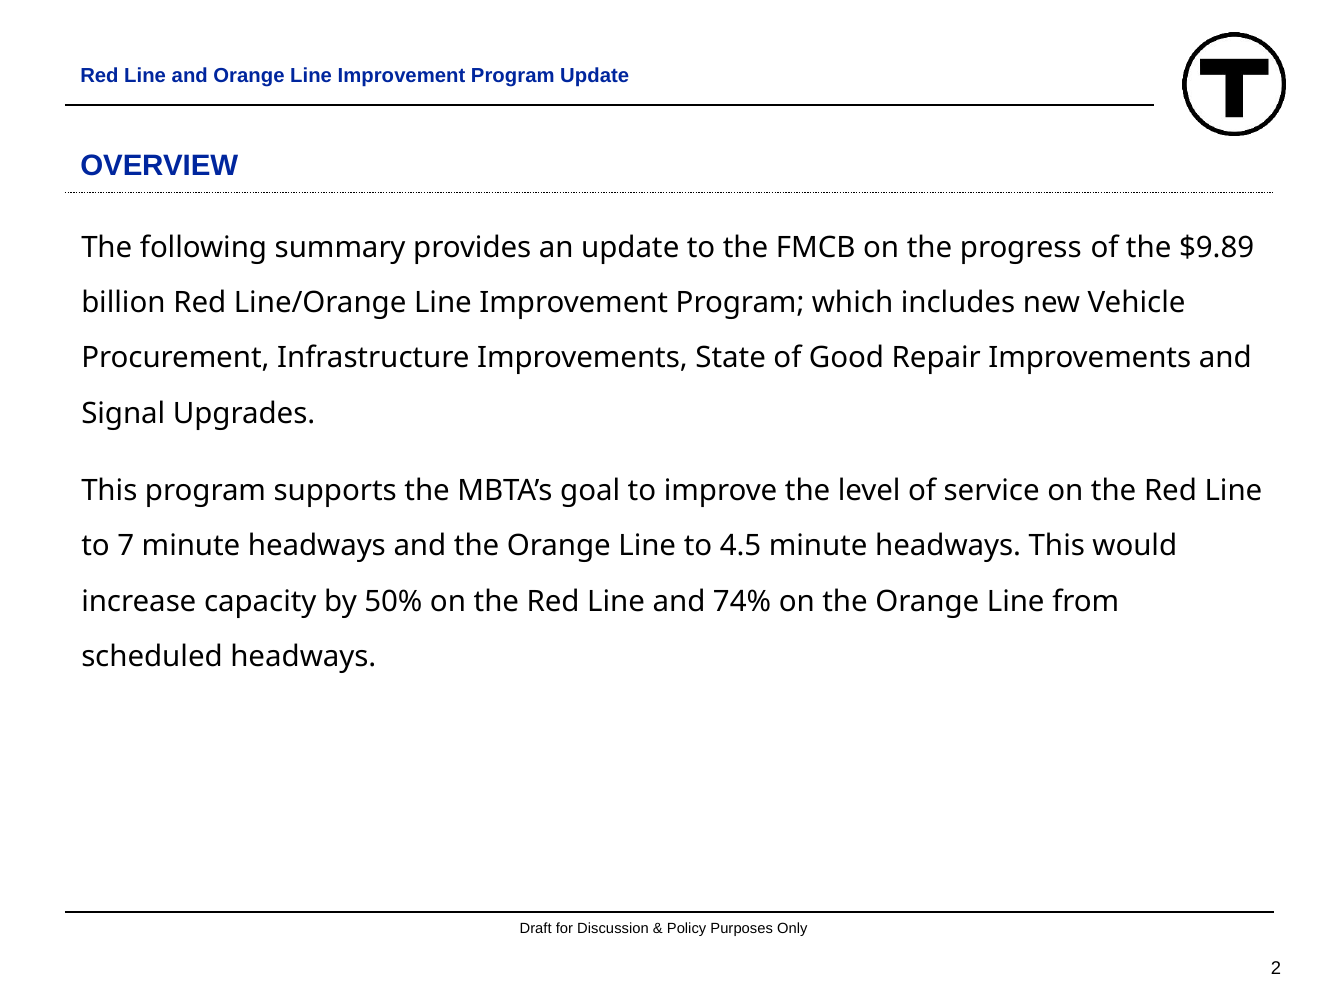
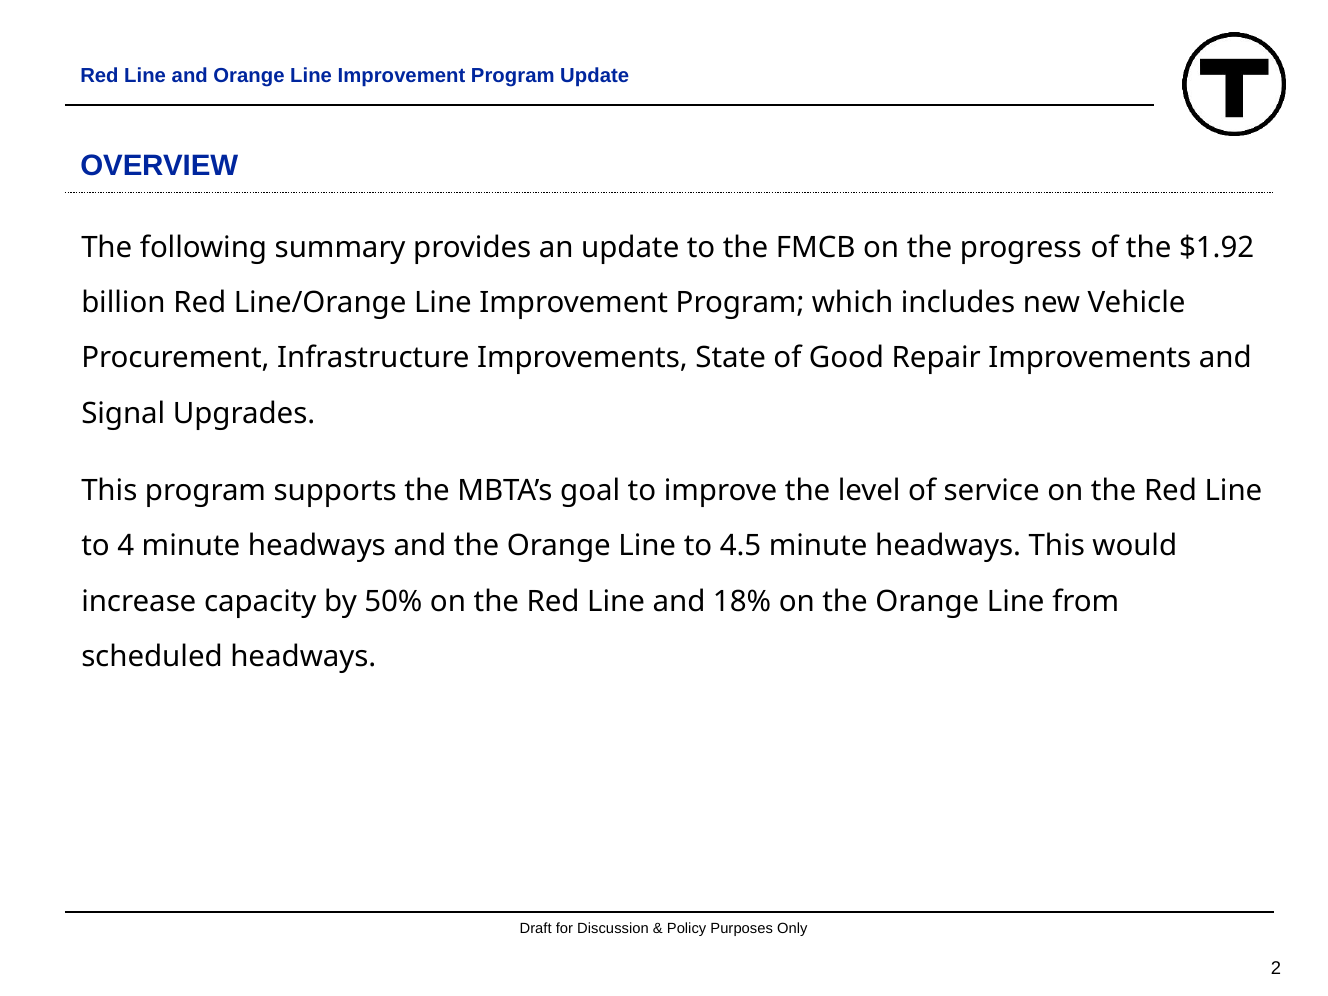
$9.89: $9.89 -> $1.92 (1217, 247)
7: 7 -> 4 (126, 546)
74%: 74% -> 18% (742, 601)
